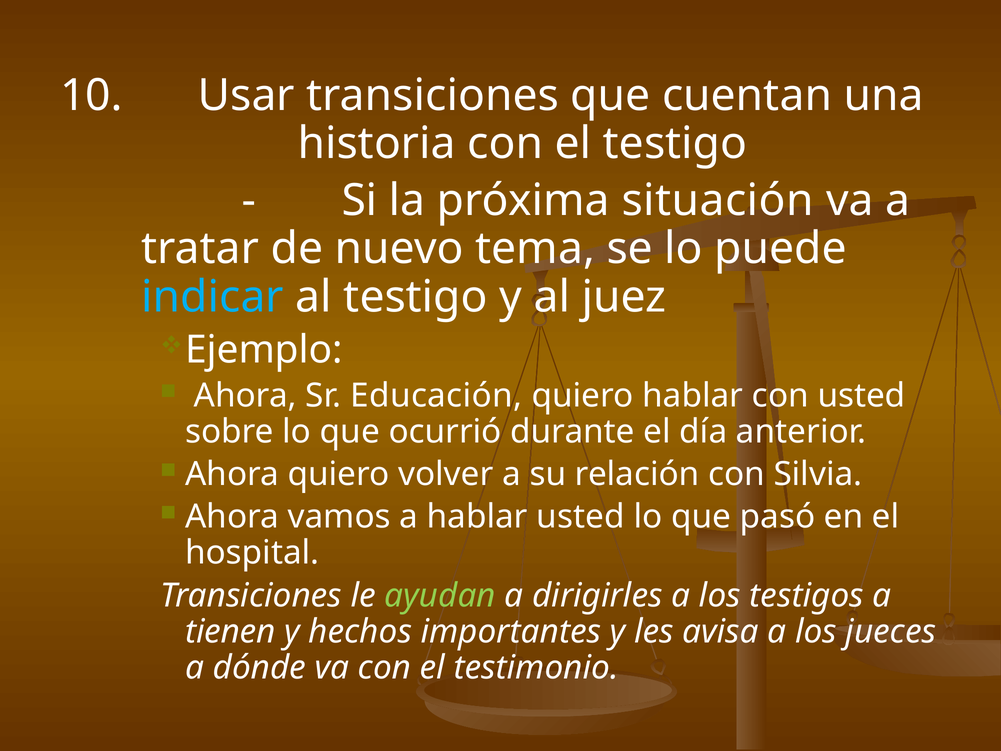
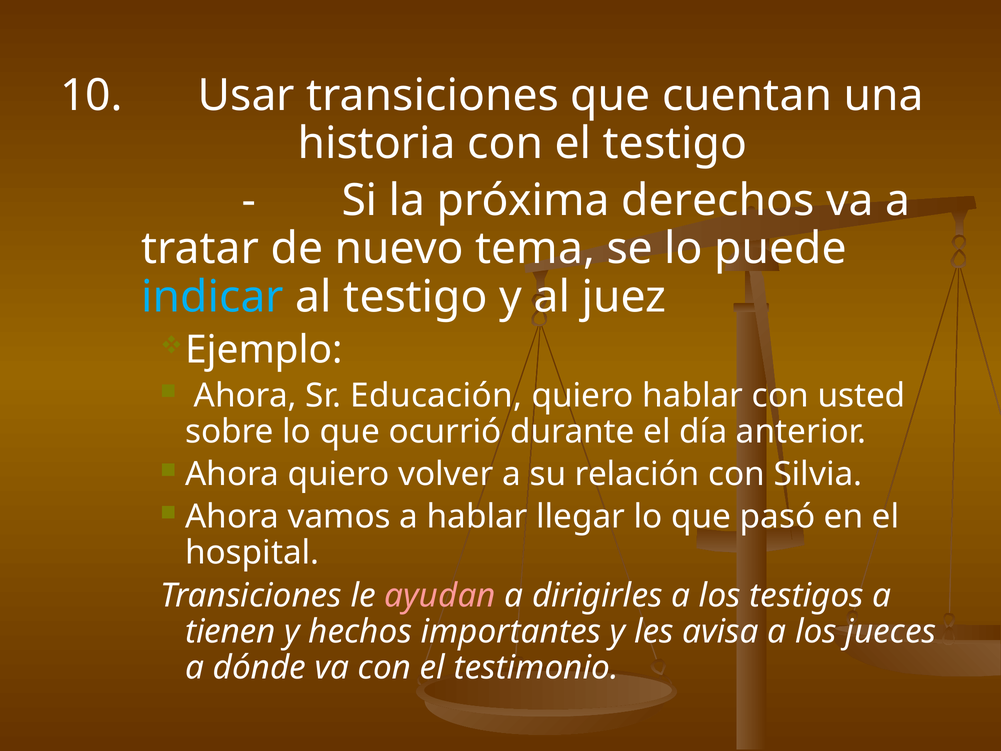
situación: situación -> derechos (718, 201)
hablar usted: usted -> llegar (581, 517)
ayudan colour: light green -> pink (440, 595)
